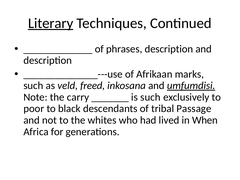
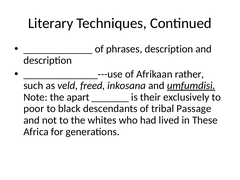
Literary underline: present -> none (51, 23)
marks: marks -> rather (189, 74)
carry: carry -> apart (78, 97)
is such: such -> their (151, 97)
When: When -> These (205, 120)
